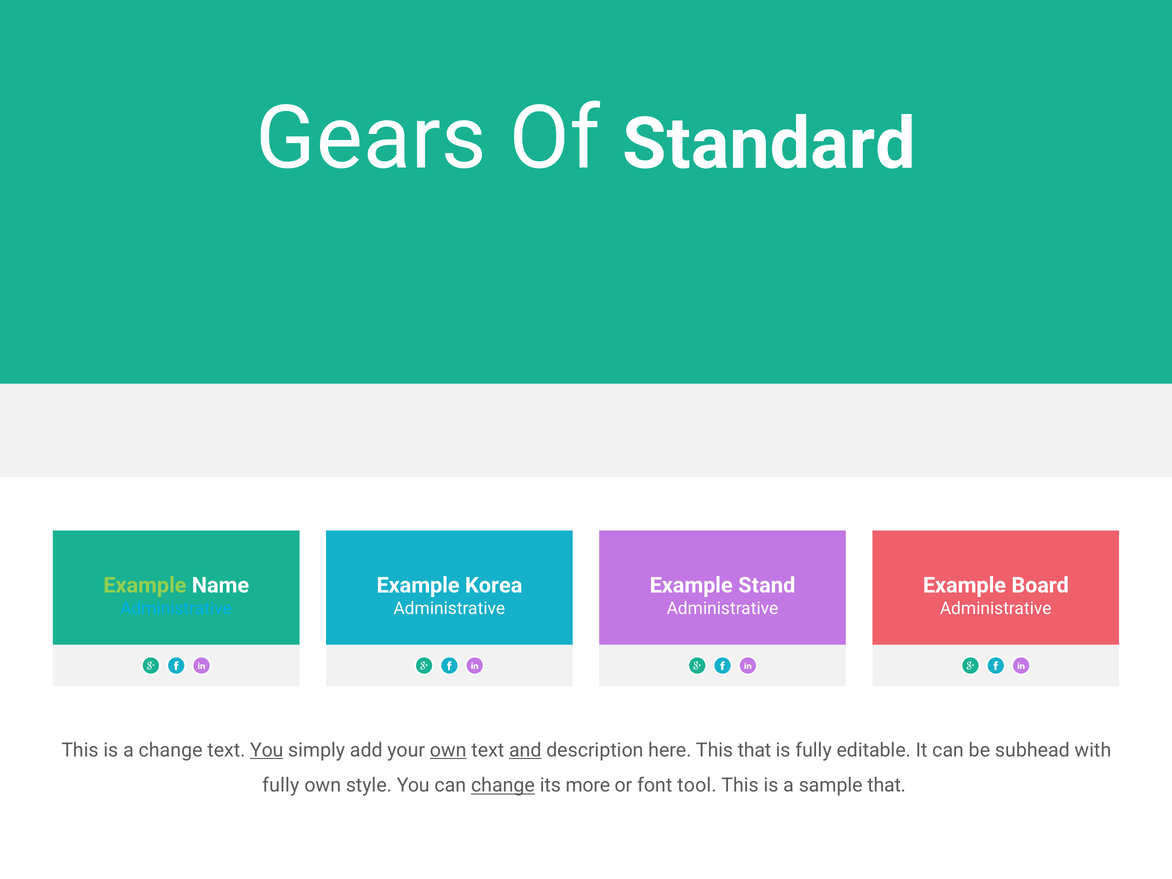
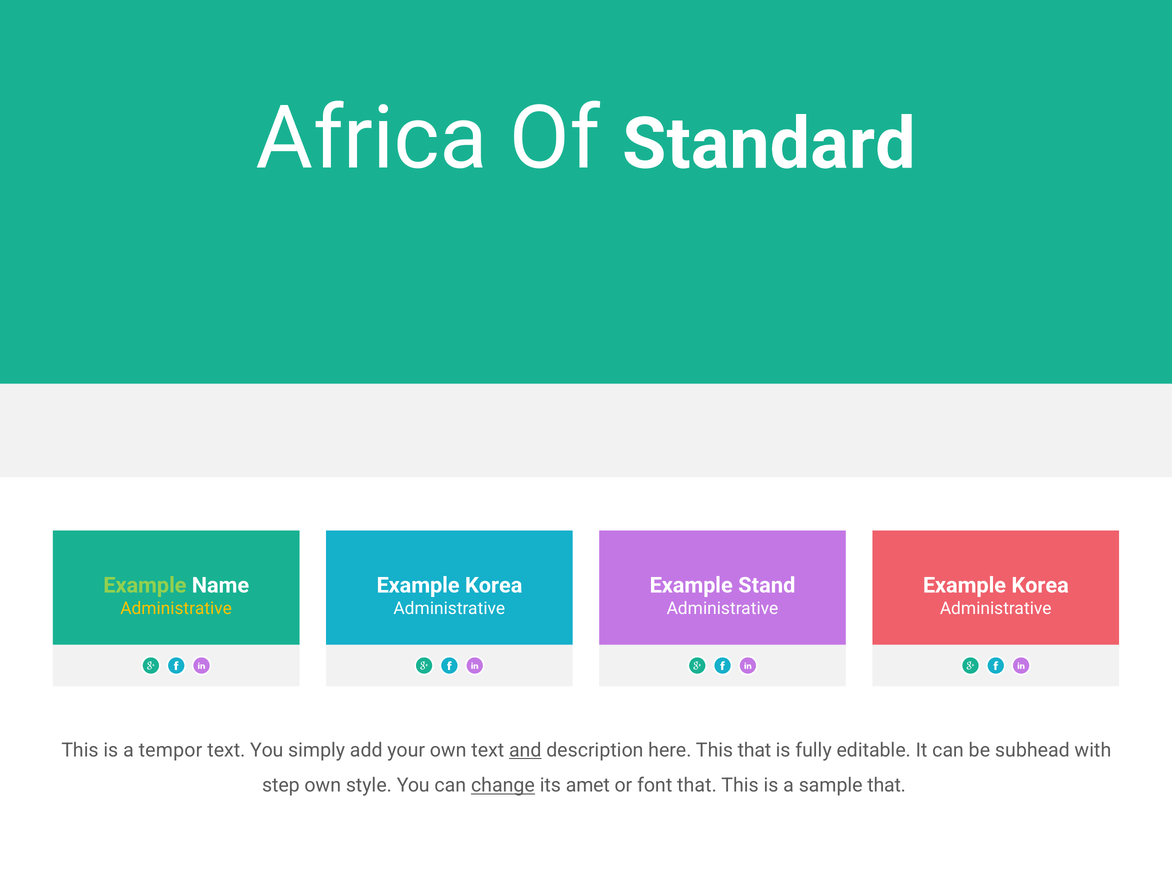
Gears: Gears -> Africa (372, 139)
Board: Board -> Korea (1040, 585)
Administrative colour: light blue -> yellow (176, 609)
a change: change -> tempor (170, 750)
You underline: present -> none (267, 750)
own underline: present -> none (448, 750)
fully: fully -> step (281, 785)
more: more -> amet (588, 785)
font tool: tool -> that (697, 785)
